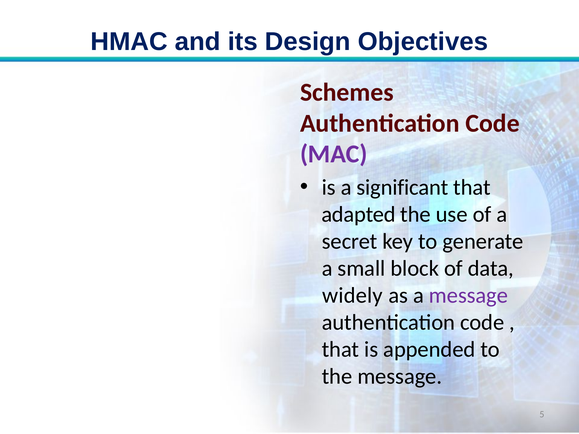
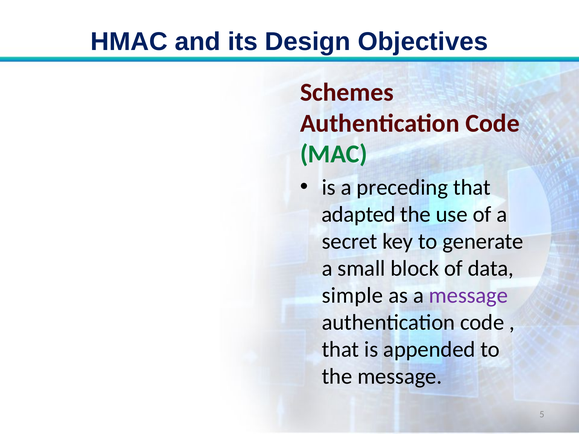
MAC colour: purple -> green (334, 154)
significant: significant -> preceding (402, 187)
widely: widely -> simple (352, 296)
